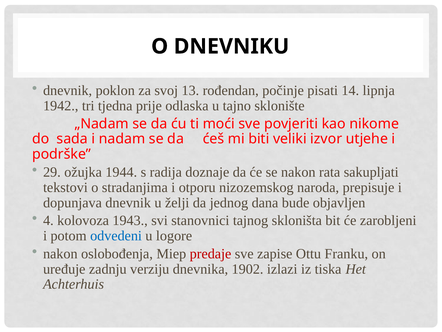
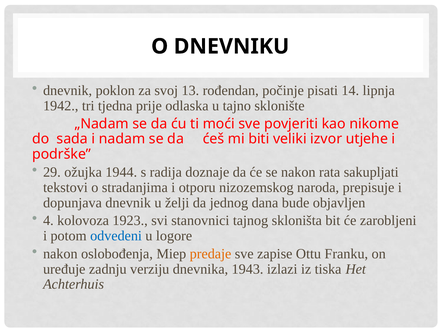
1943: 1943 -> 1923 (130, 220)
predaje colour: red -> orange (210, 253)
1902: 1902 -> 1943 (248, 269)
